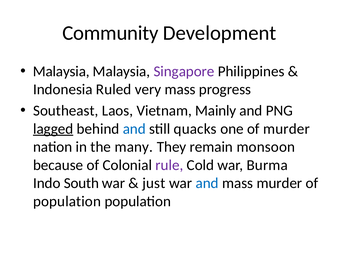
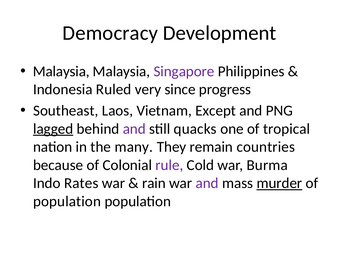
Community: Community -> Democracy (110, 33)
very mass: mass -> since (180, 89)
Mainly: Mainly -> Except (216, 110)
and colour: blue -> purple (134, 128)
of murder: murder -> tropical (287, 128)
monsoon: monsoon -> countries (266, 146)
South: South -> Rates (81, 183)
just: just -> rain (154, 183)
and colour: blue -> purple (207, 183)
murder underline: none -> present (279, 183)
